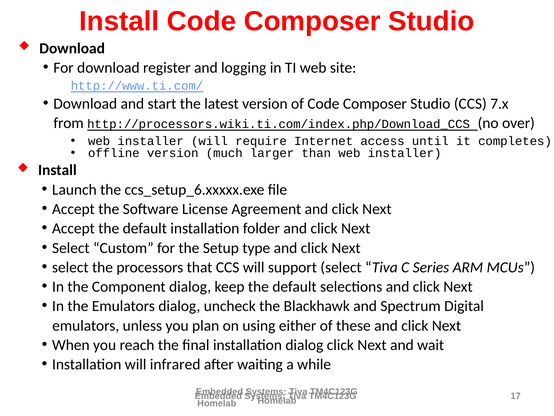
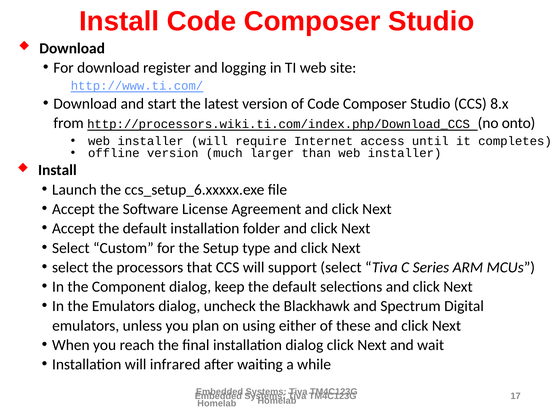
7.x: 7.x -> 8.x (499, 104)
over: over -> onto (519, 123)
